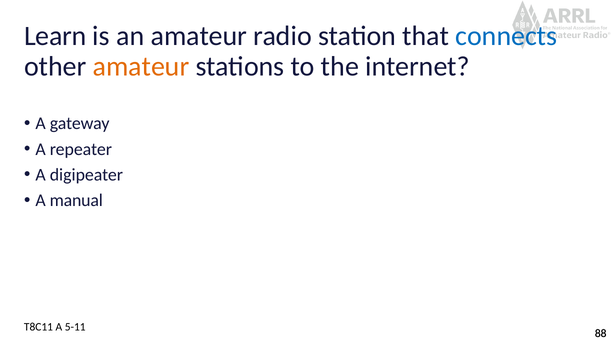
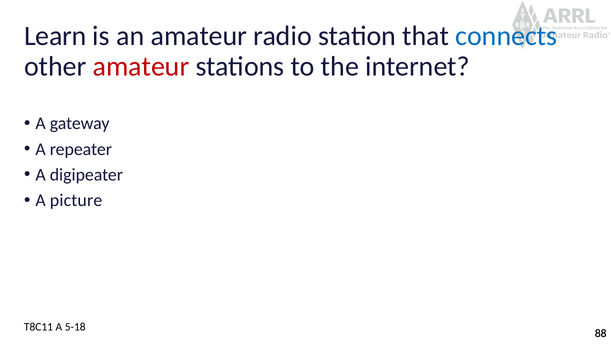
amateur colour: orange -> red (141, 66)
manual: manual -> picture (76, 200)
5-11: 5-11 -> 5-18 (75, 327)
